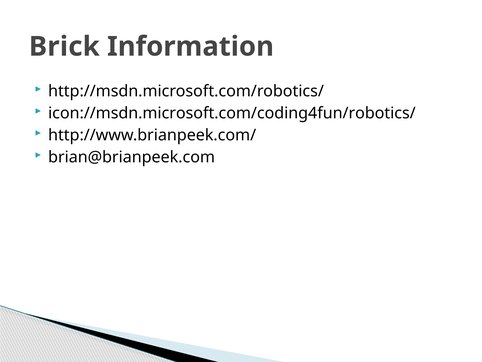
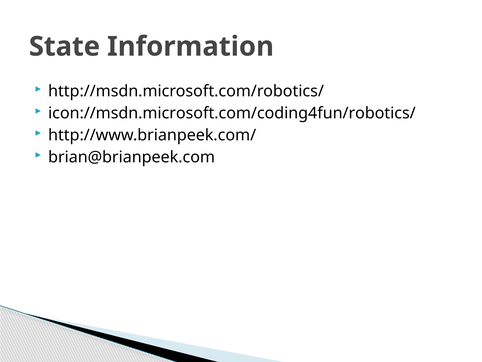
Brick: Brick -> State (64, 47)
